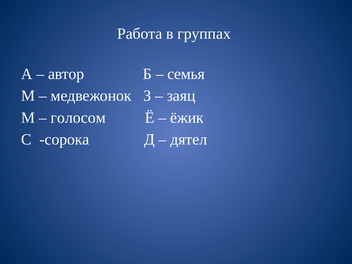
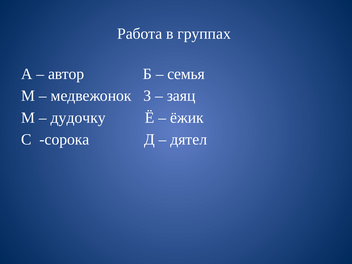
голосом: голосом -> дудочку (78, 118)
